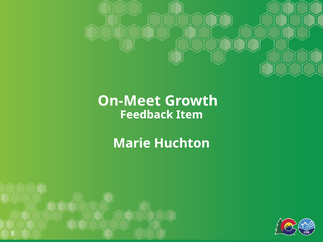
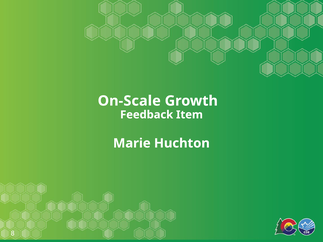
On-Meet: On-Meet -> On-Scale (129, 101)
